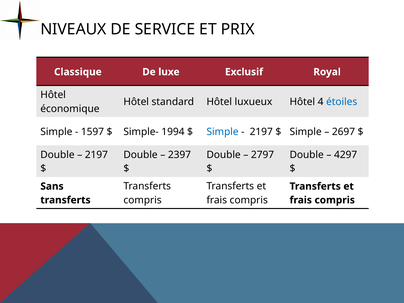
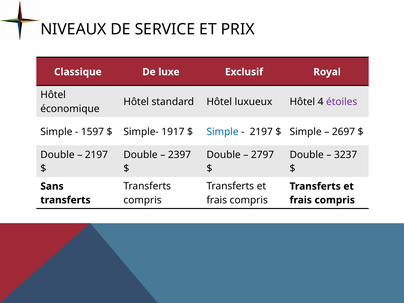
étoiles colour: blue -> purple (342, 102)
1994: 1994 -> 1917 (173, 132)
4297: 4297 -> 3237 (346, 155)
